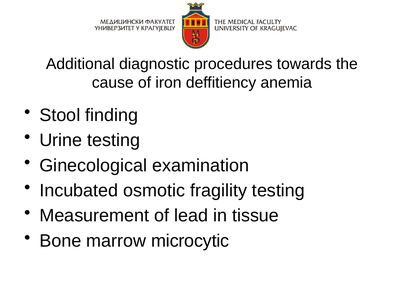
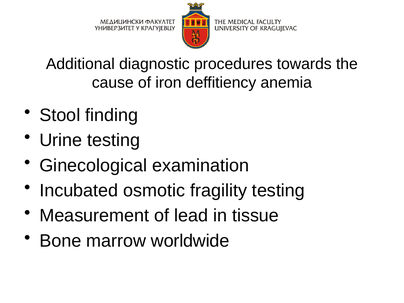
microcytic: microcytic -> worldwide (190, 241)
